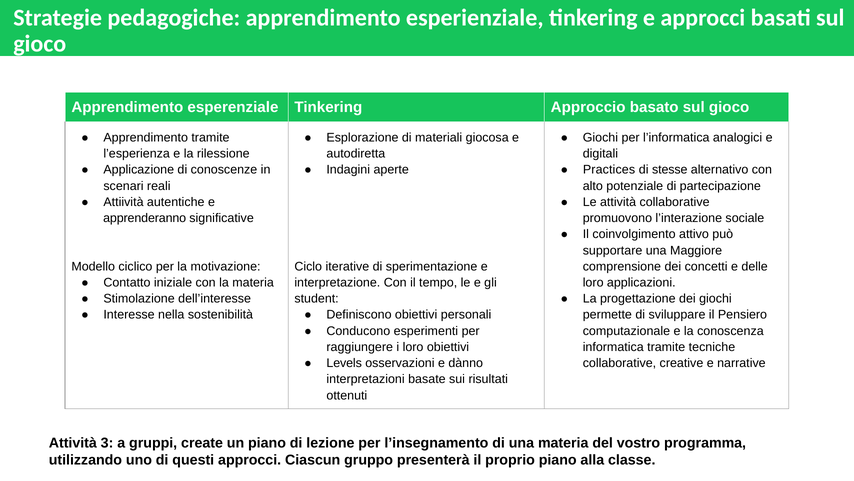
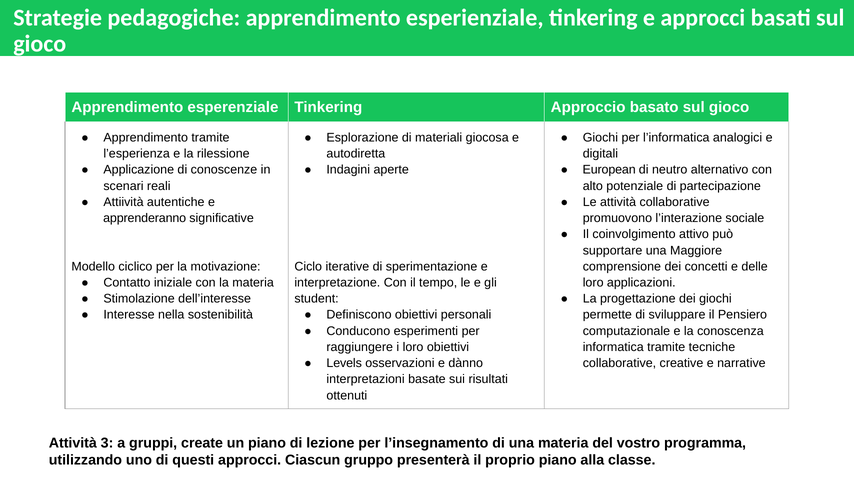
Practices: Practices -> European (609, 170)
stesse: stesse -> neutro (670, 170)
